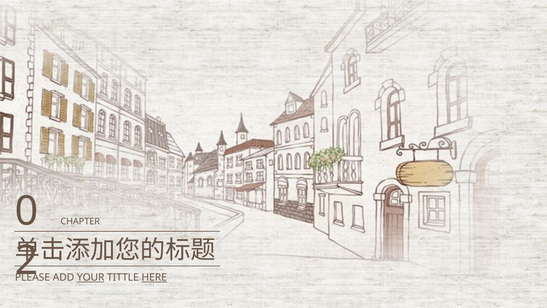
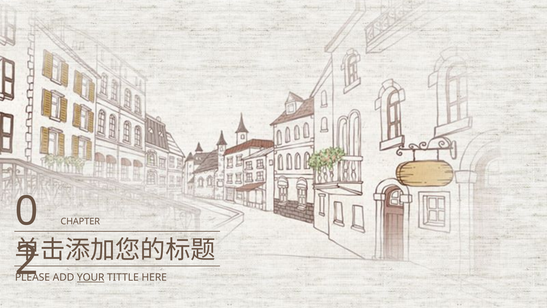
HERE underline: present -> none (154, 277)
